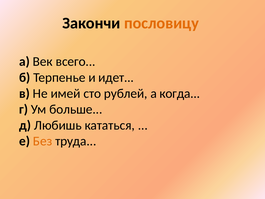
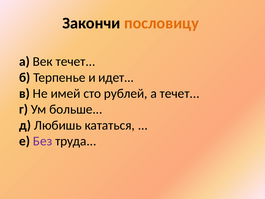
Век всего: всего -> течет (76, 62)
а когда: когда -> течет (180, 93)
Без colour: orange -> purple (43, 141)
